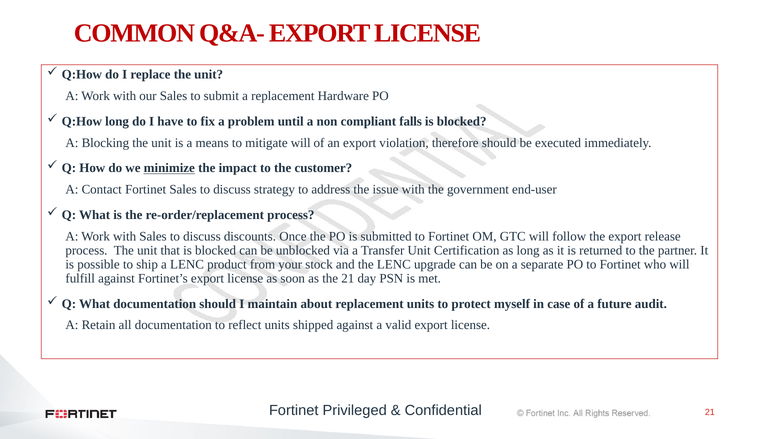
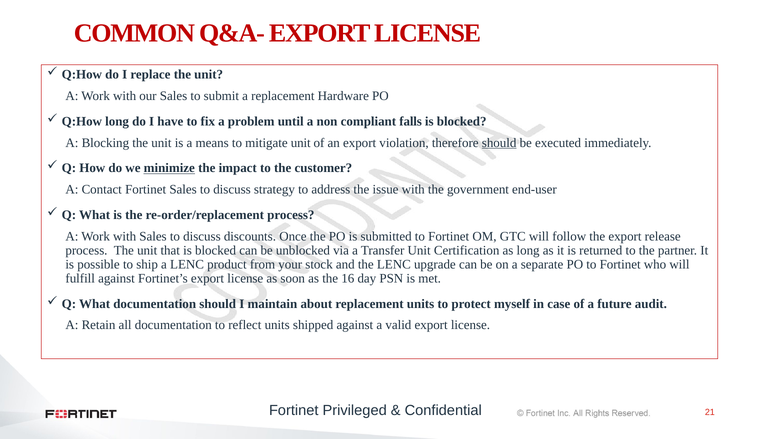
mitigate will: will -> unit (301, 143)
should underline: none -> present (499, 143)
the 21: 21 -> 16 (348, 278)
